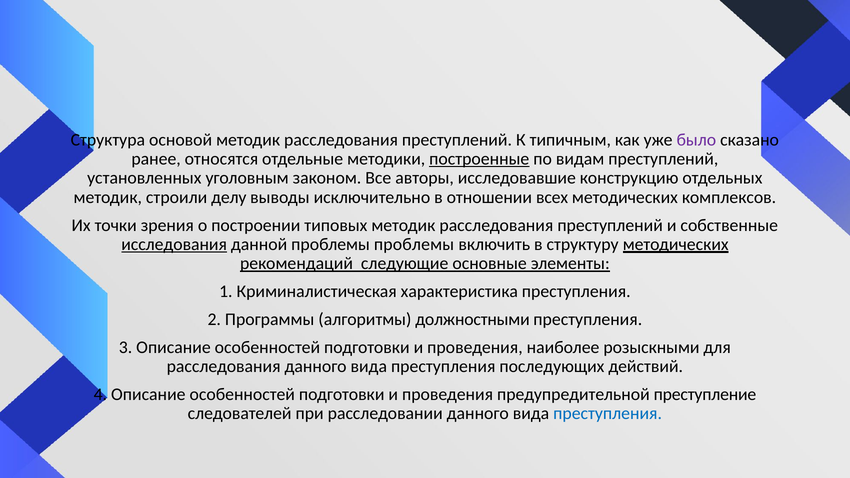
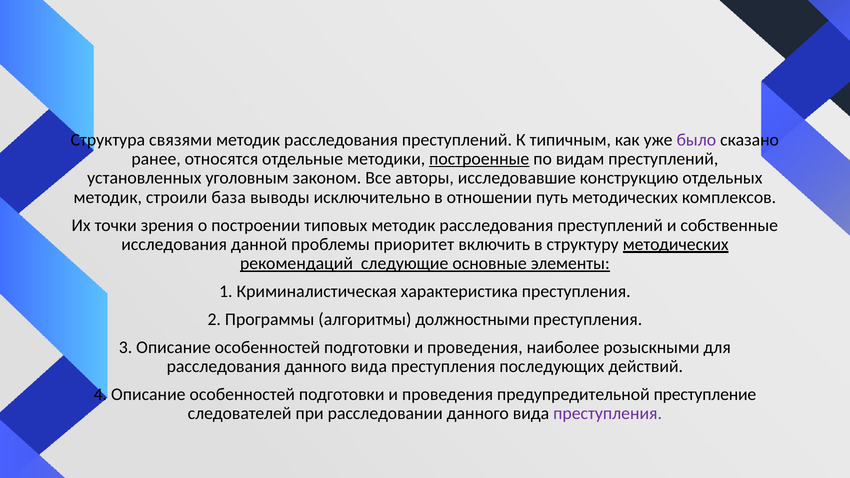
основой: основой -> связями (181, 140)
делу: делу -> база (229, 197)
всех: всех -> путь (552, 197)
исследования underline: present -> none (174, 244)
проблемы проблемы: проблемы -> приоритет (414, 244)
преступления colour: blue -> purple (608, 414)
